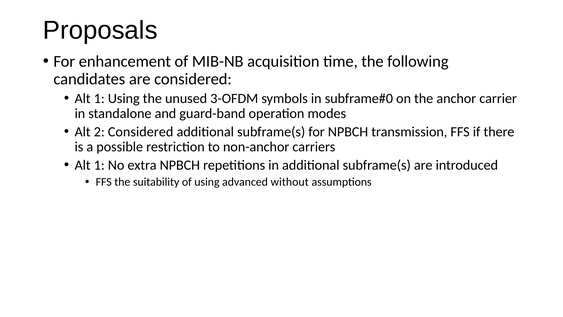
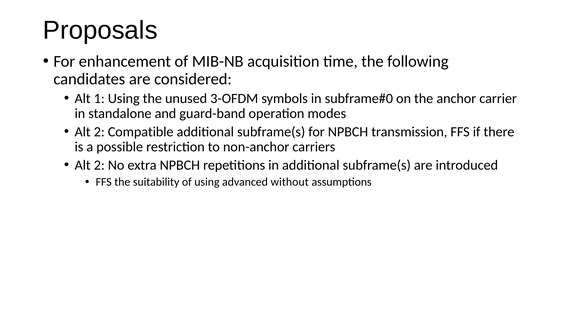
2 Considered: Considered -> Compatible (141, 132)
1: 1 -> 2 (99, 165)
